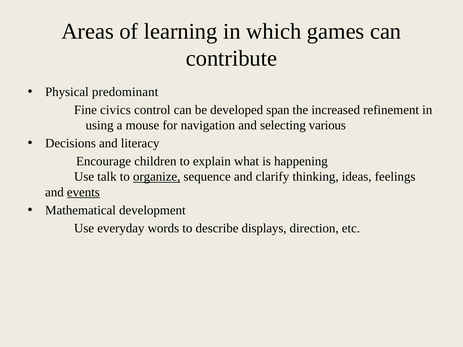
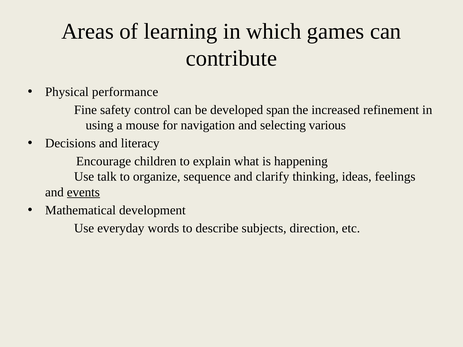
predominant: predominant -> performance (125, 92)
civics: civics -> safety (116, 110)
organize underline: present -> none (157, 177)
displays: displays -> subjects (264, 228)
